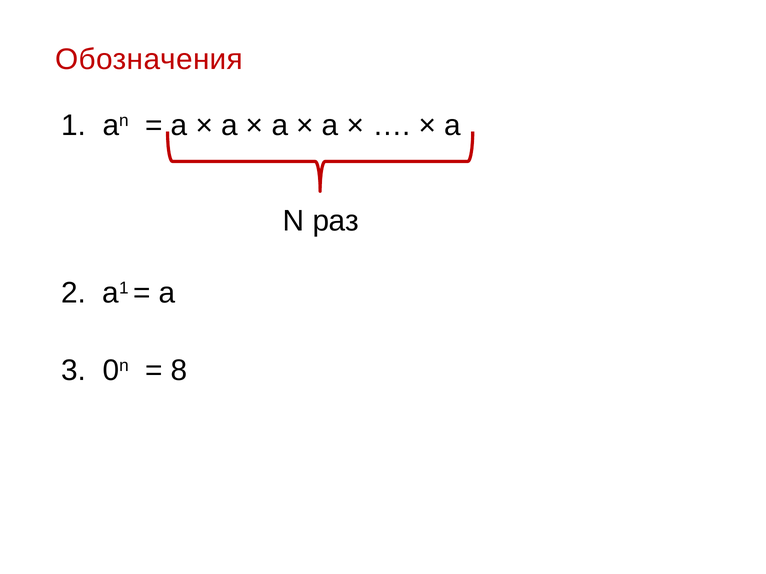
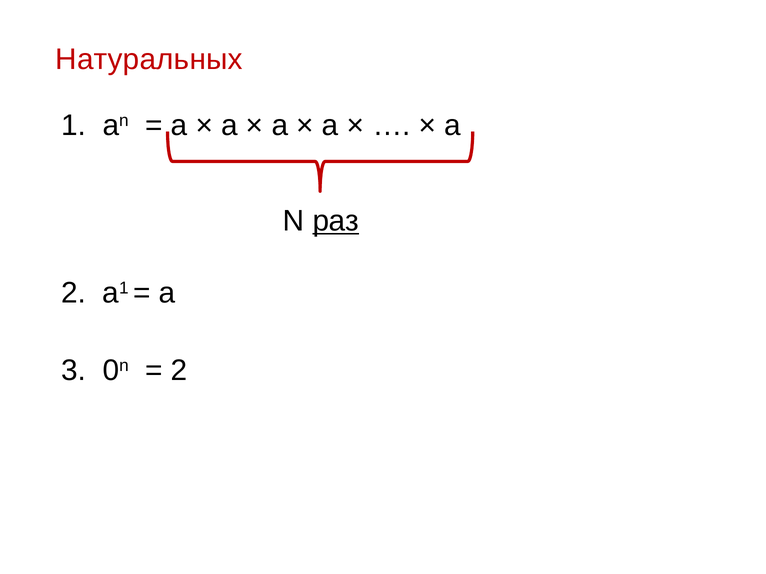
Обозначения: Обозначения -> Натуральных (149, 60)
раз underline: none -> present (336, 221)
8: 8 -> 2 (179, 371)
